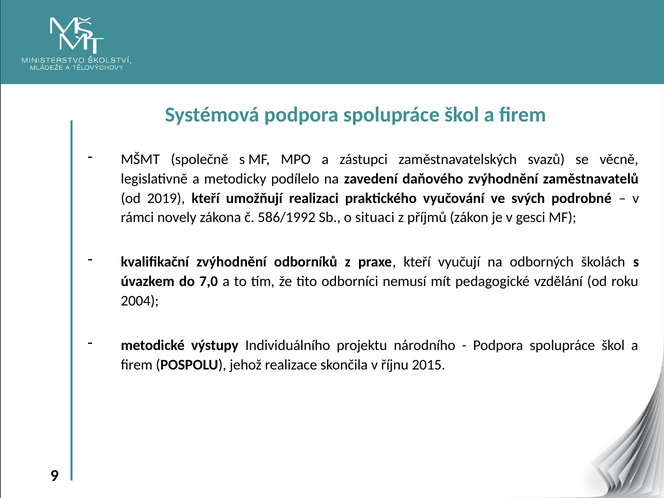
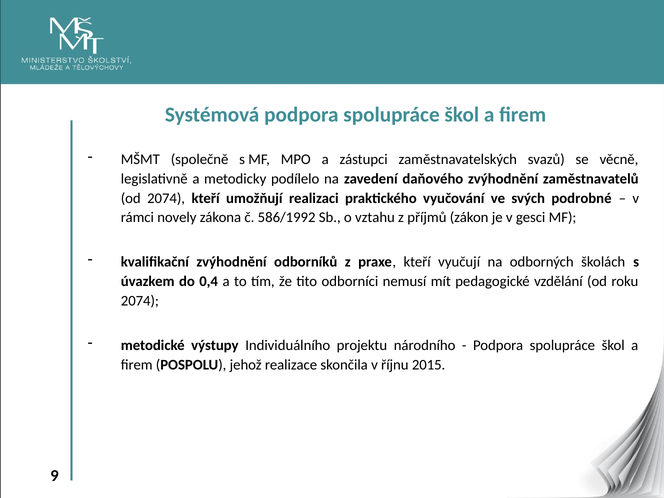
od 2019: 2019 -> 2074 (166, 198)
situaci: situaci -> vztahu (375, 218)
7,0: 7,0 -> 0,4 (209, 281)
2004: 2004 -> 2074 (140, 301)
